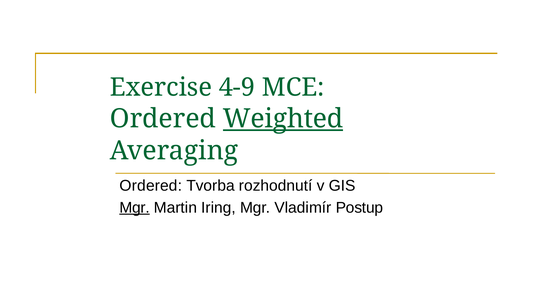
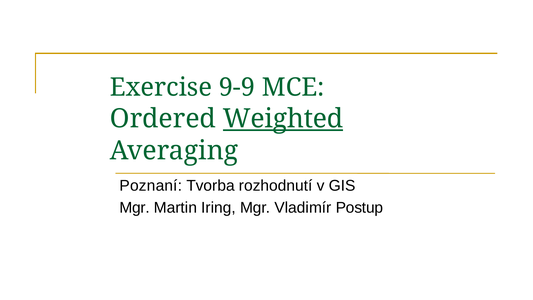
4-9: 4-9 -> 9-9 (237, 87)
Ordered: Ordered -> Poznaní (151, 186)
Mgr underline: present -> none (135, 207)
